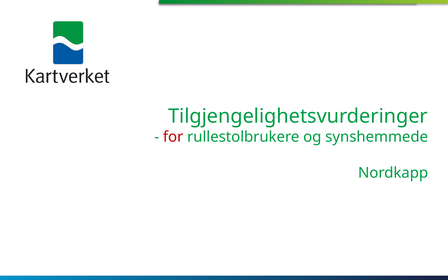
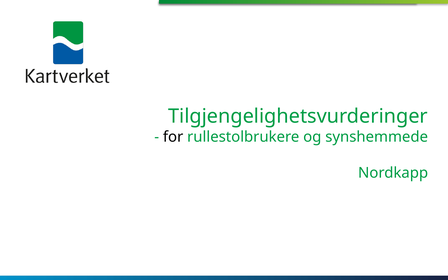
for colour: red -> black (173, 137)
